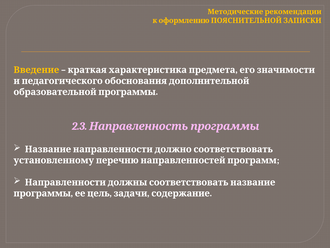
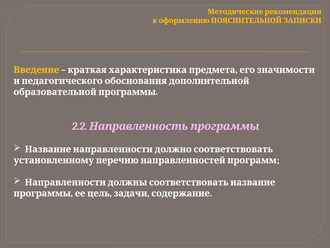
2.3: 2.3 -> 2.2 (79, 126)
